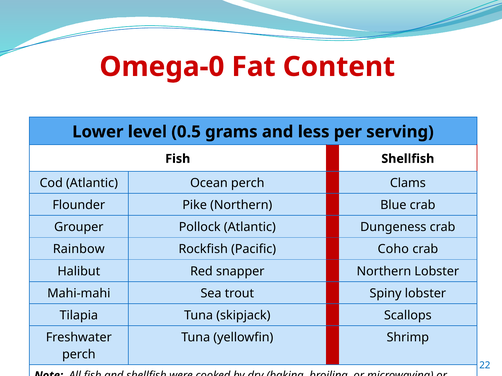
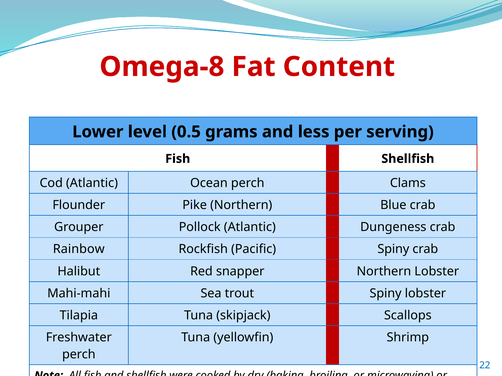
Omega-0: Omega-0 -> Omega-8 (162, 67)
Pacific Coho: Coho -> Spiny (393, 250)
